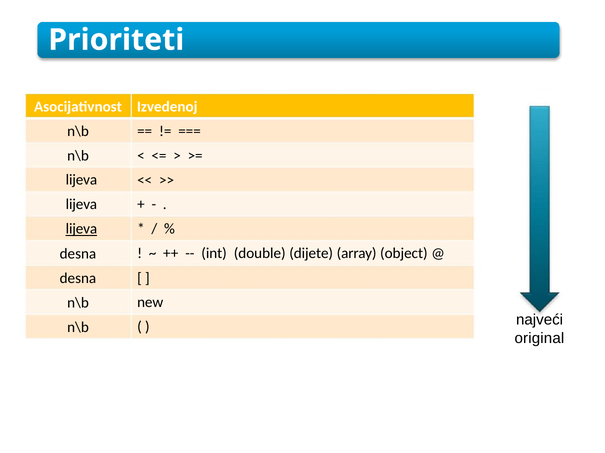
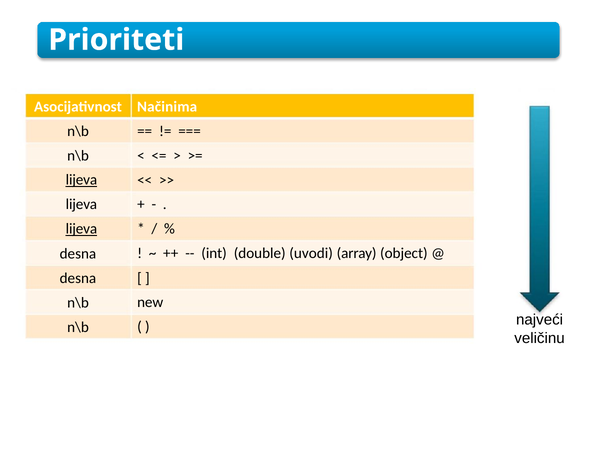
Izvedenoj: Izvedenoj -> Načinima (167, 107)
lijeva underline: none -> present (81, 180)
dijete: dijete -> uvodi (311, 254)
original: original -> veličinu (540, 339)
